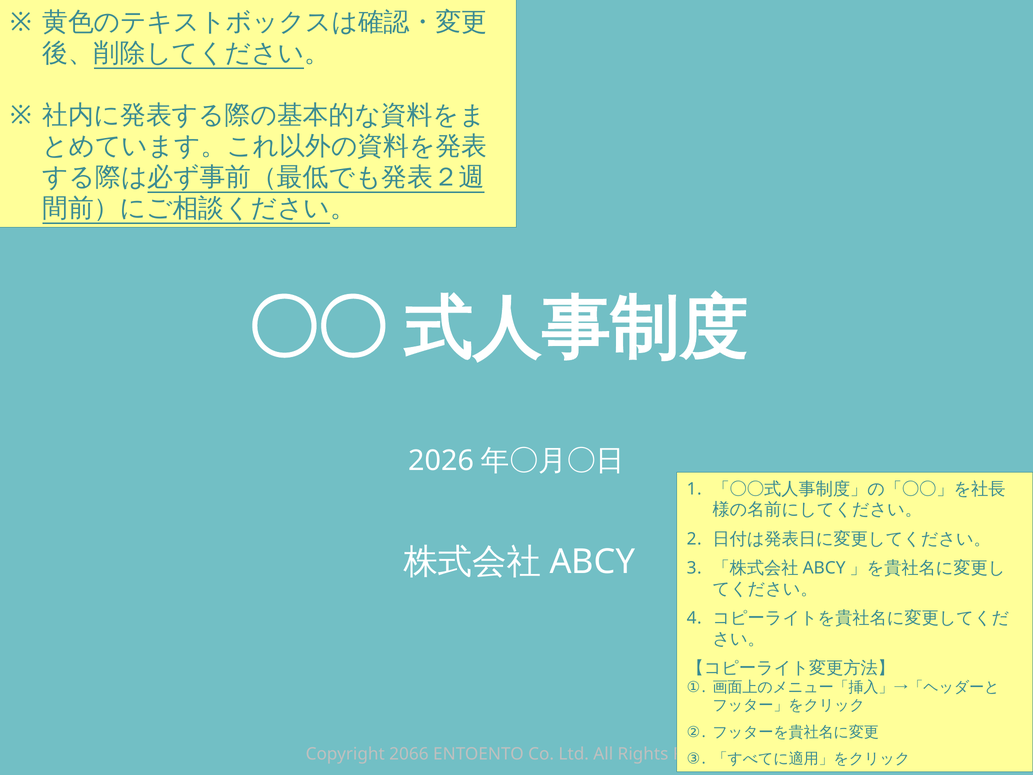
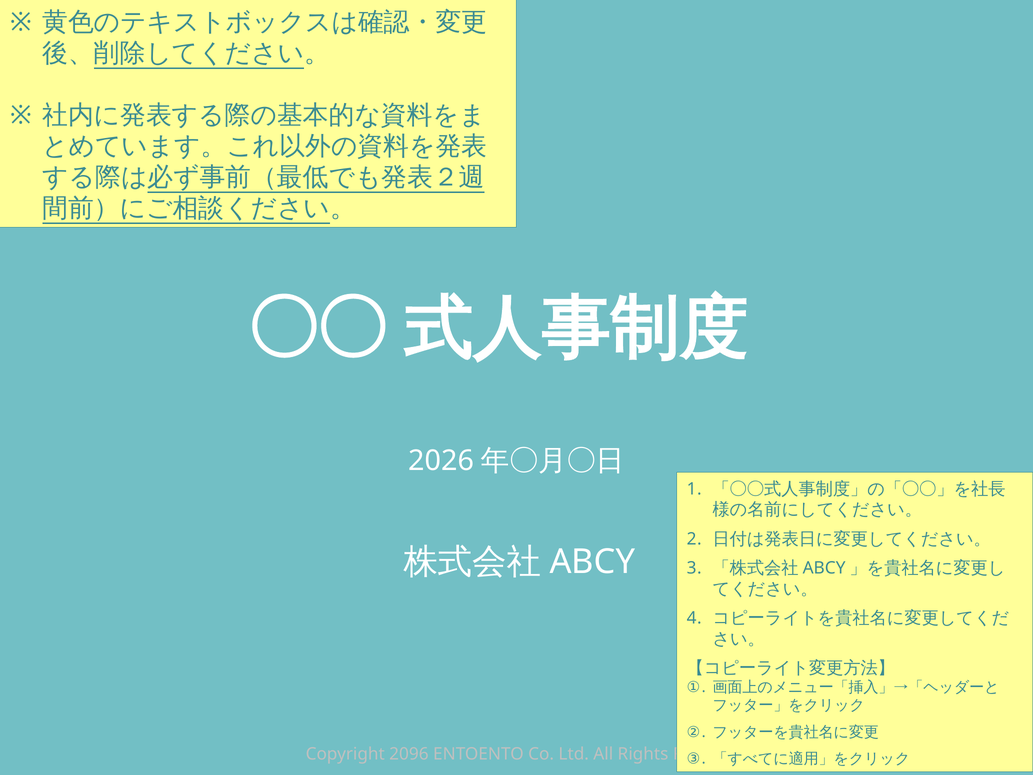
2066: 2066 -> 2096 (409, 754)
